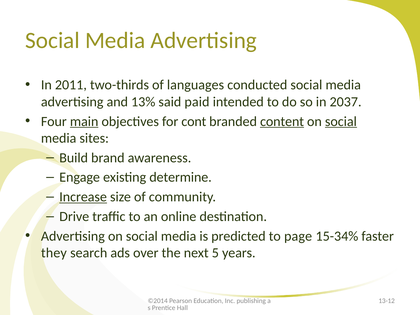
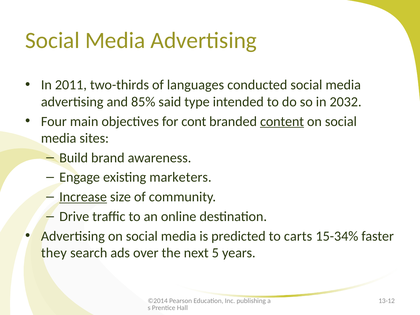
13%: 13% -> 85% (143, 102)
paid: paid -> type (197, 102)
2037: 2037 -> 2032 (346, 102)
main underline: present -> none (84, 121)
social underline: present -> none (341, 121)
determine: determine -> marketers (180, 177)
page: page -> carts (298, 236)
